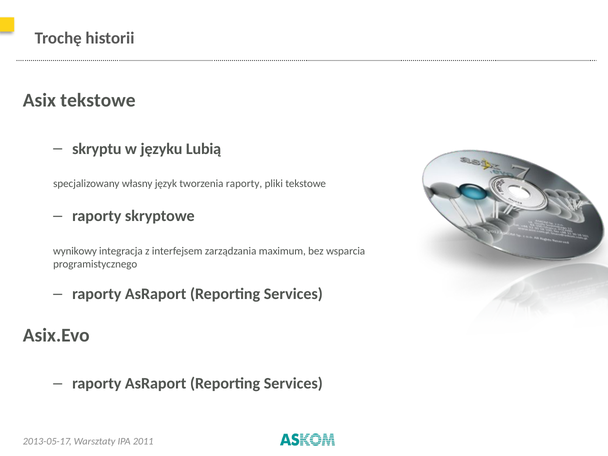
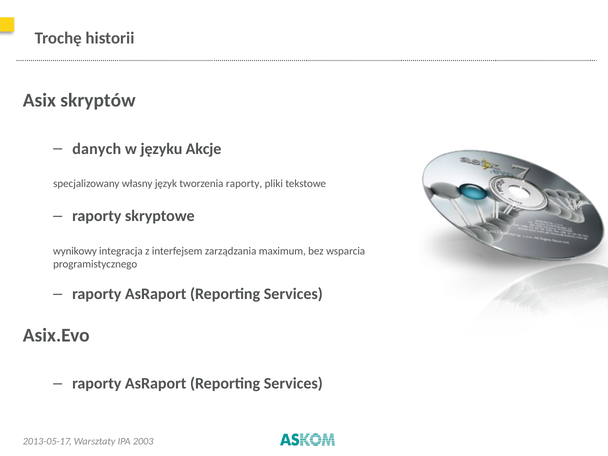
Asix tekstowe: tekstowe -> skryptów (98, 100)
skryptu: skryptu -> danych (97, 149)
Lubią: Lubią -> Akcje (204, 149)
2011: 2011 -> 2003 (143, 441)
